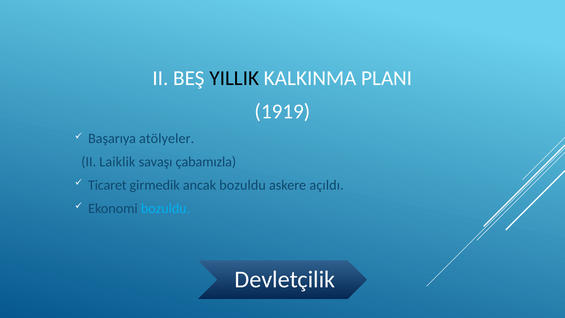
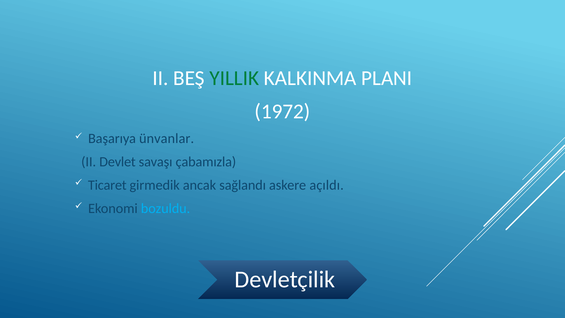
YILLIK colour: black -> green (234, 78)
1919: 1919 -> 1972 (282, 111)
atölyeler: atölyeler -> ünvanlar (167, 138)
Laiklik: Laiklik -> Devlet (118, 162)
ancak bozuldu: bozuldu -> sağlandı (243, 185)
